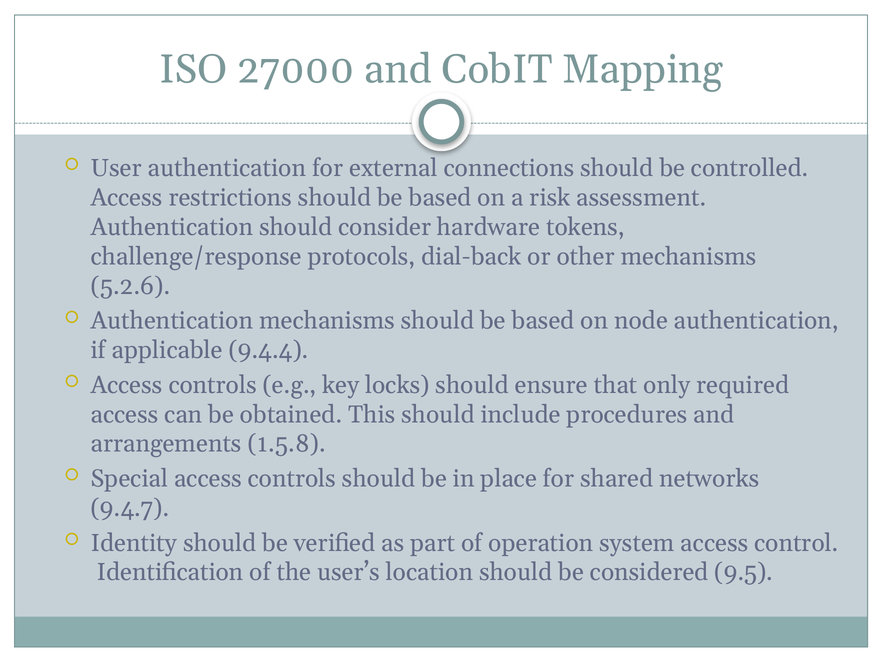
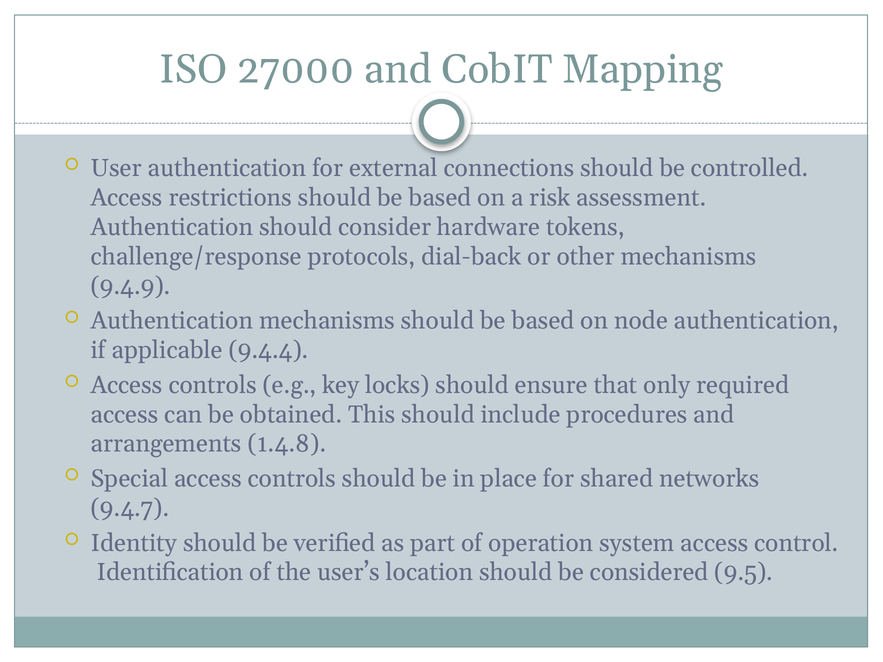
5.2.6: 5.2.6 -> 9.4.9 (131, 286)
1.5.8: 1.5.8 -> 1.4.8 (287, 444)
